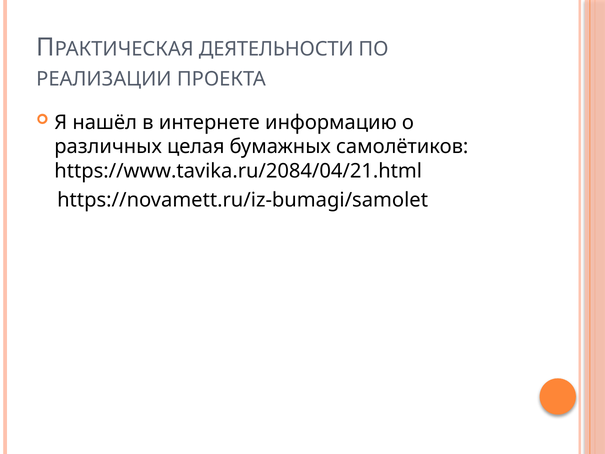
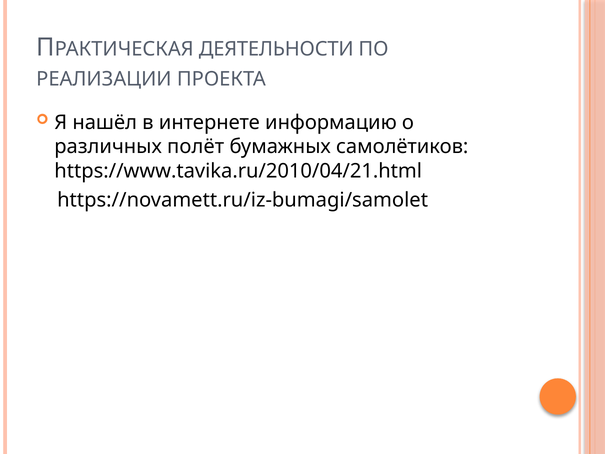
целая: целая -> полёт (196, 147)
https://www.tavika.ru/2084/04/21.html: https://www.tavika.ru/2084/04/21.html -> https://www.tavika.ru/2010/04/21.html (238, 171)
